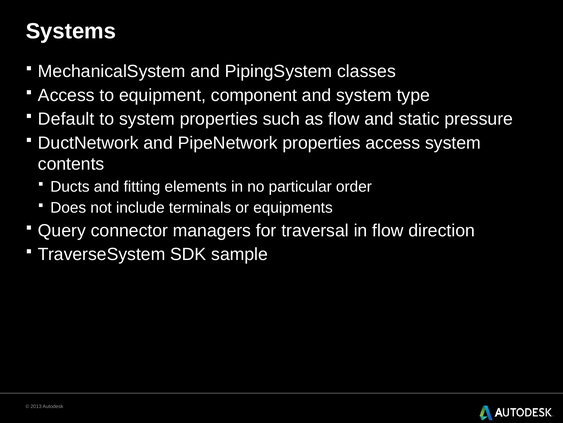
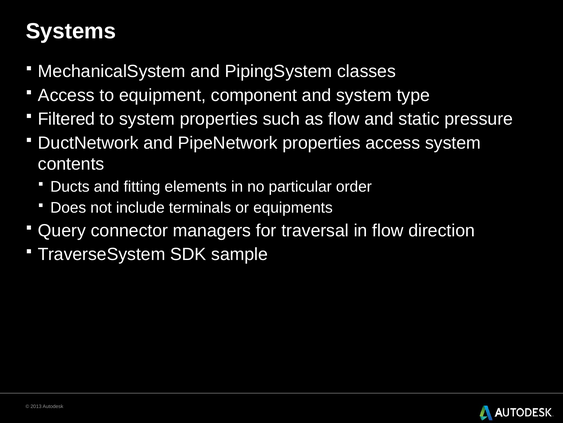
Default: Default -> Filtered (66, 119)
